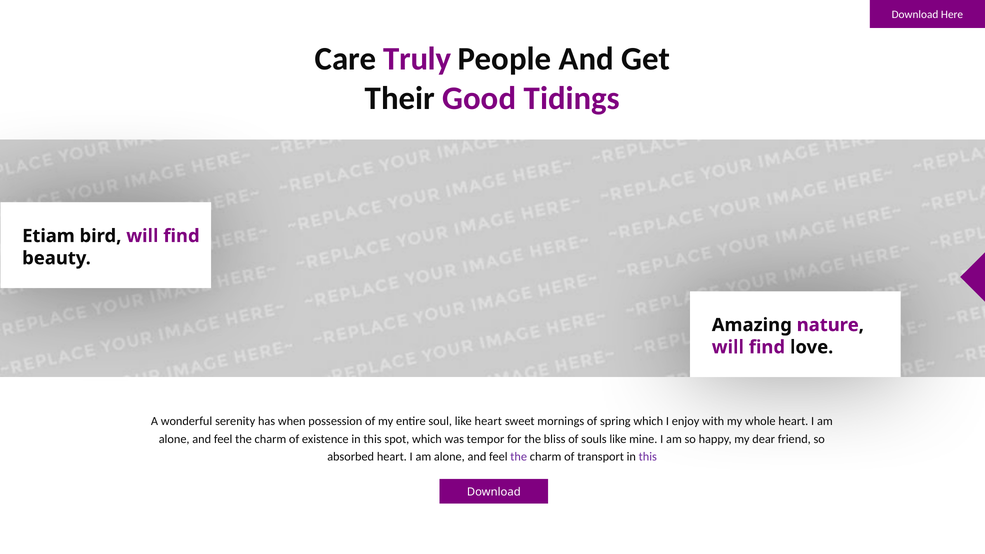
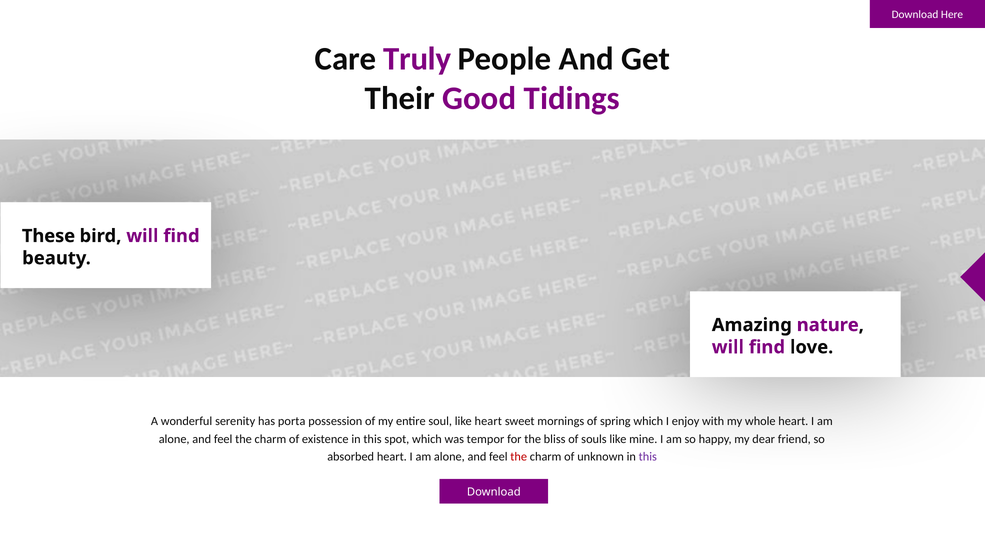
Etiam: Etiam -> These (49, 236)
when: when -> porta (292, 421)
the colour: purple -> red (519, 457)
transport: transport -> unknown (601, 457)
